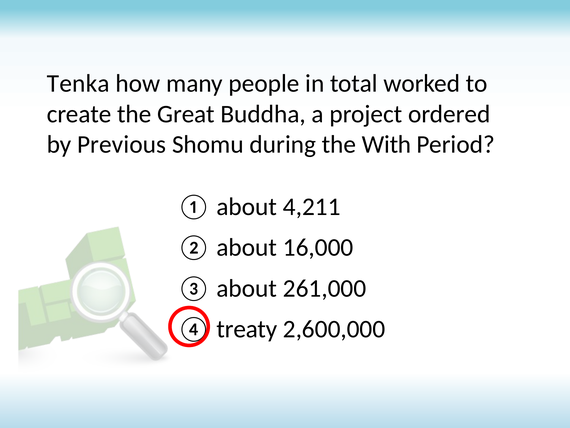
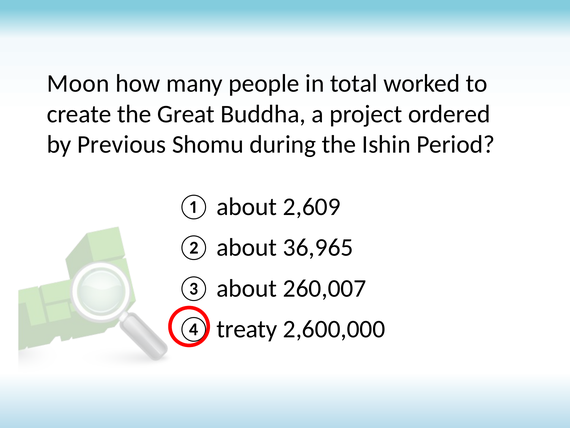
Tenka: Tenka -> Moon (78, 84)
With: With -> Ishin (386, 144)
4,211: 4,211 -> 2,609 (312, 207)
16,000: 16,000 -> 36,965 (318, 247)
261,000: 261,000 -> 260,007 (325, 288)
